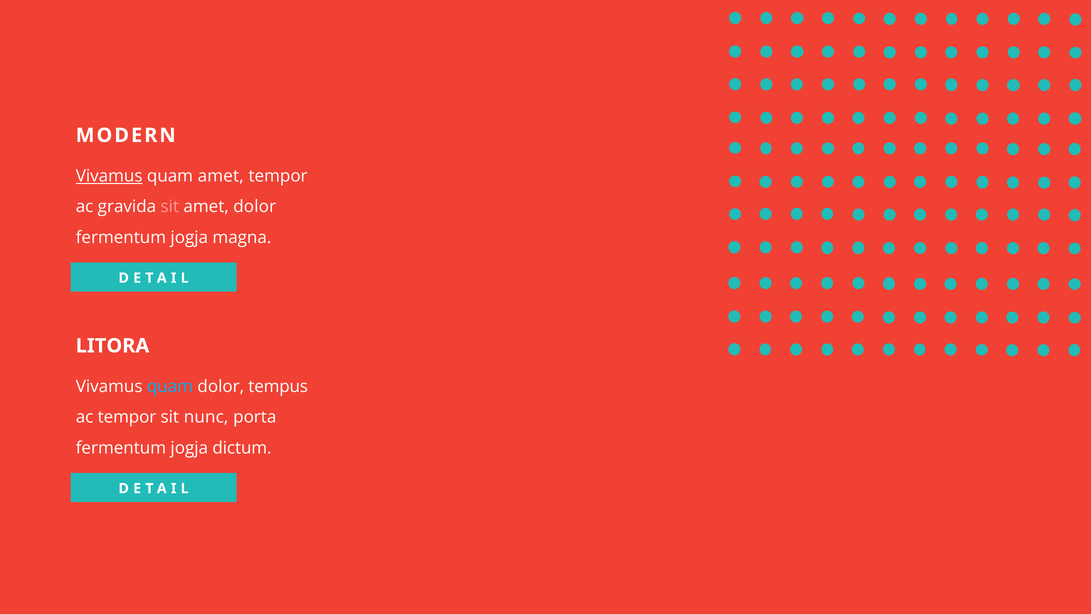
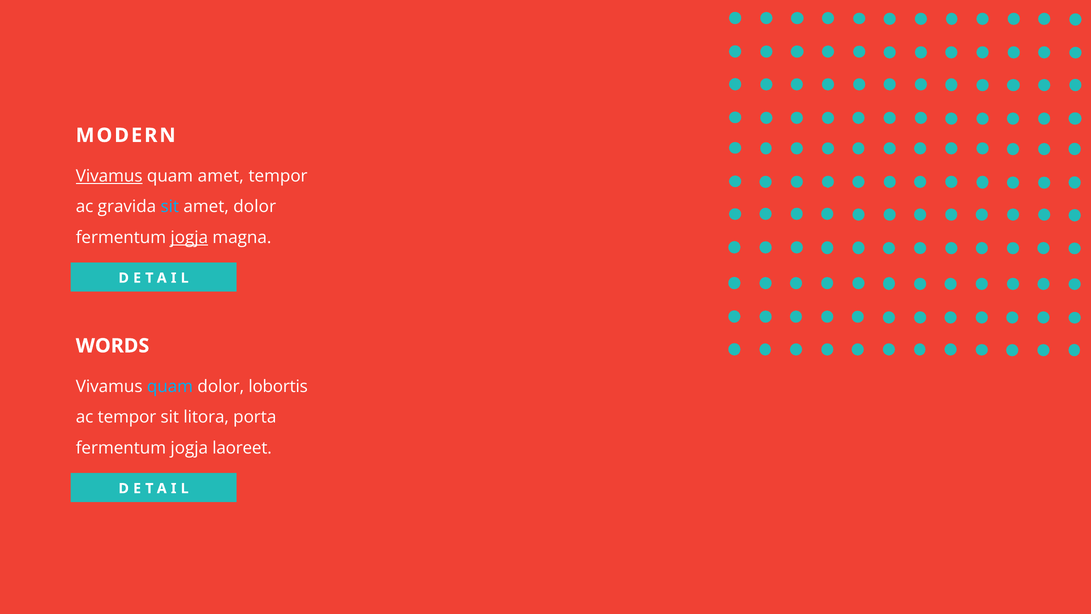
sit colour: pink -> light blue (170, 207)
jogja underline: none -> present (189, 237)
LITORA: LITORA -> WORDS (113, 346)
tempus: tempus -> lobortis (278, 386)
nunc: nunc -> litora (206, 417)
dictum: dictum -> laoreet (242, 448)
